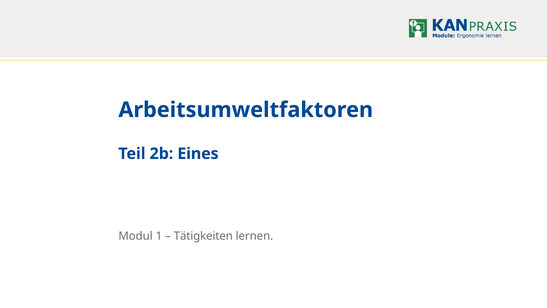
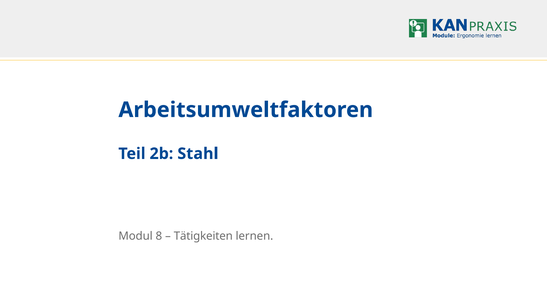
Eines: Eines -> Stahl (198, 154)
1: 1 -> 8 (159, 236)
